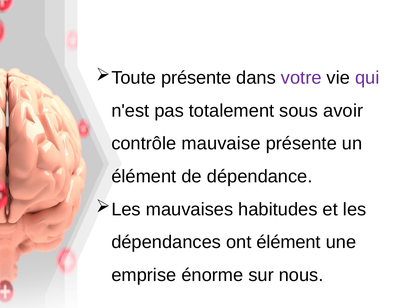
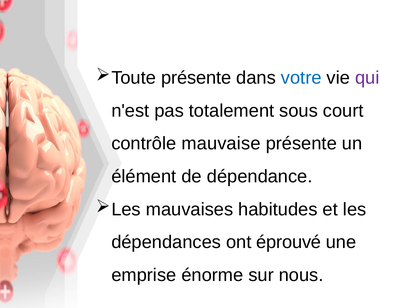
votre colour: purple -> blue (301, 78)
avoir: avoir -> court (343, 111)
ont élément: élément -> éprouvé (289, 242)
